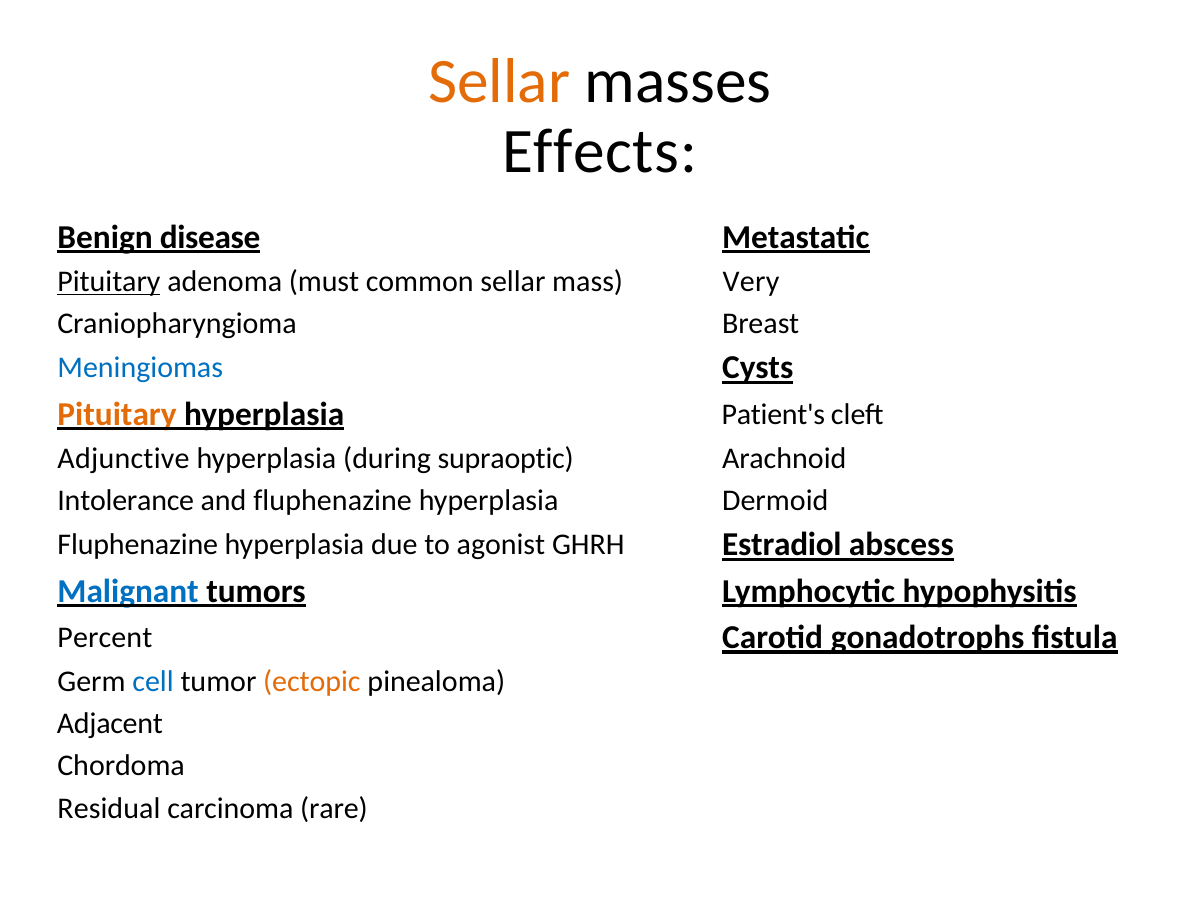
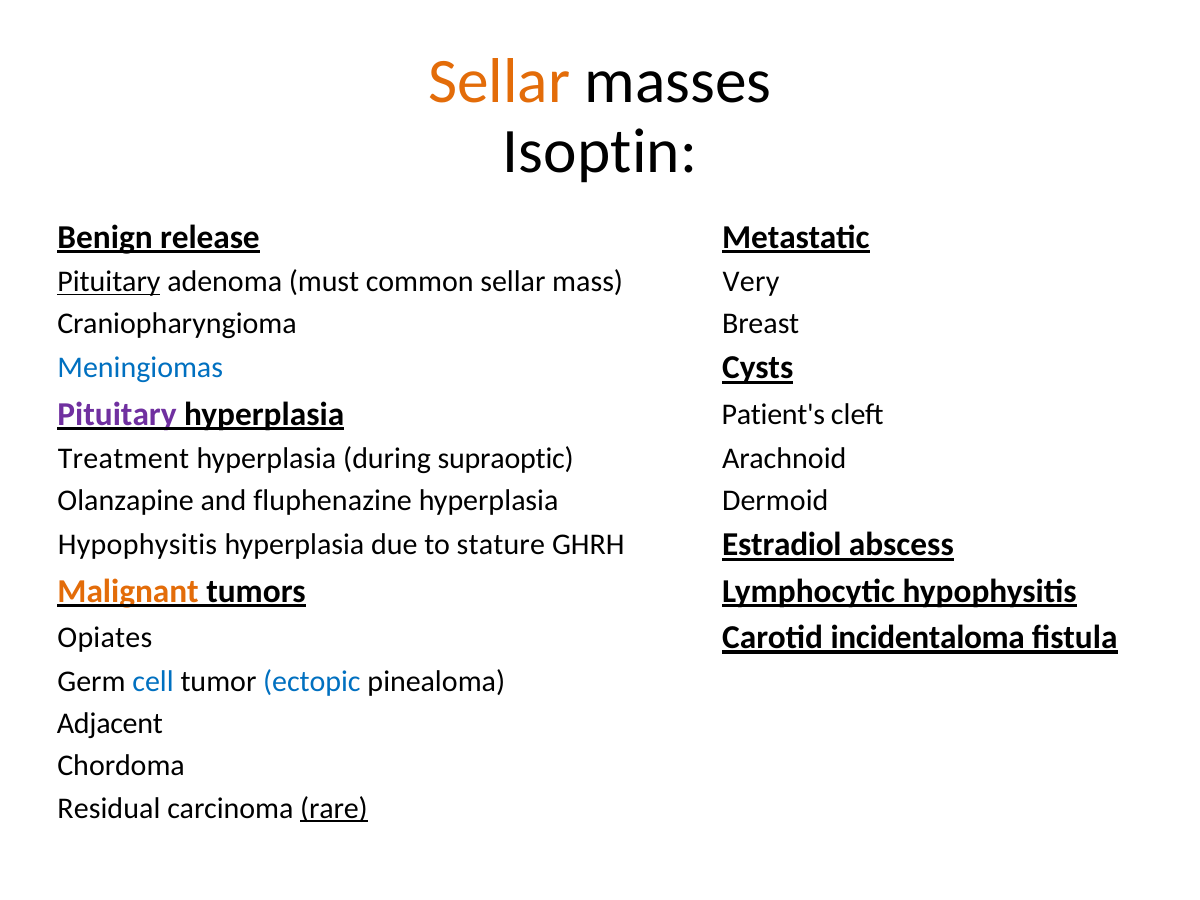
Effects: Effects -> Isoptin (600, 151)
disease: disease -> release (210, 237)
Pituitary colour: orange -> purple (117, 414)
Adjunctive: Adjunctive -> Treatment (124, 458)
Intolerance: Intolerance -> Olanzapine (126, 501)
Fluphenazine: Fluphenazine -> Hypophysitis (138, 545)
agonist: agonist -> stature (501, 545)
Malignant colour: blue -> orange (128, 591)
Percent: Percent -> Opiates (105, 638)
gonadotrophs: gonadotrophs -> incidentaloma (928, 638)
ectopic colour: orange -> blue (312, 682)
rare underline: none -> present (334, 808)
